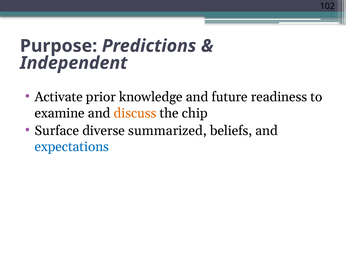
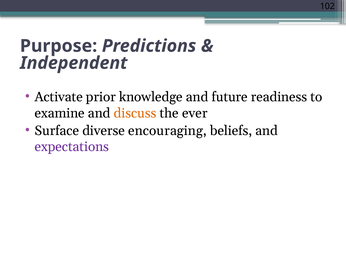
chip: chip -> ever (195, 113)
summarized: summarized -> encouraging (167, 131)
expectations colour: blue -> purple (72, 147)
